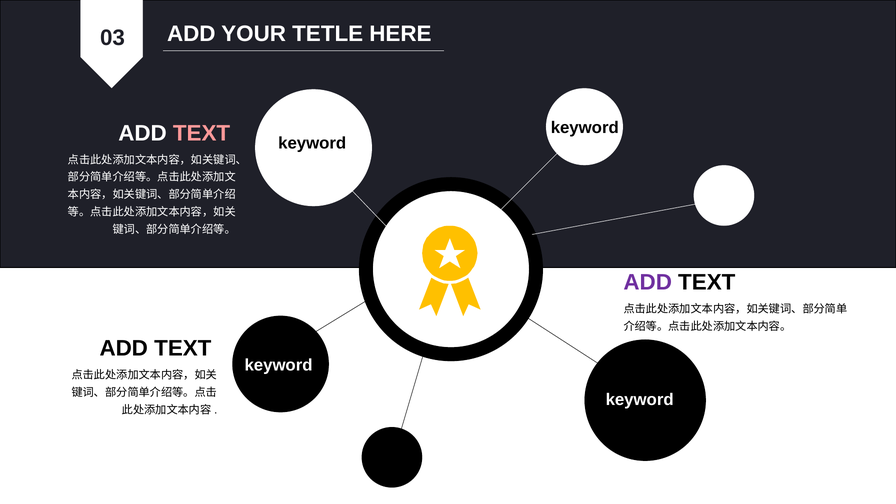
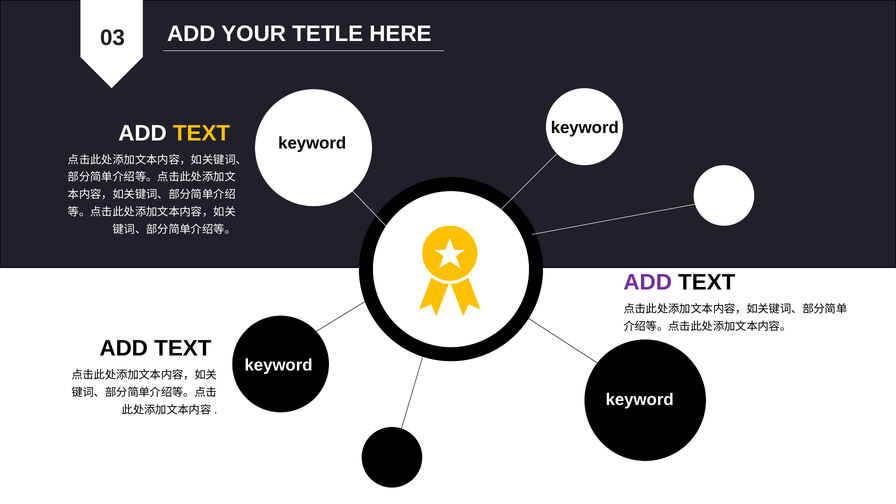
TEXT colour: pink -> yellow (202, 133)
